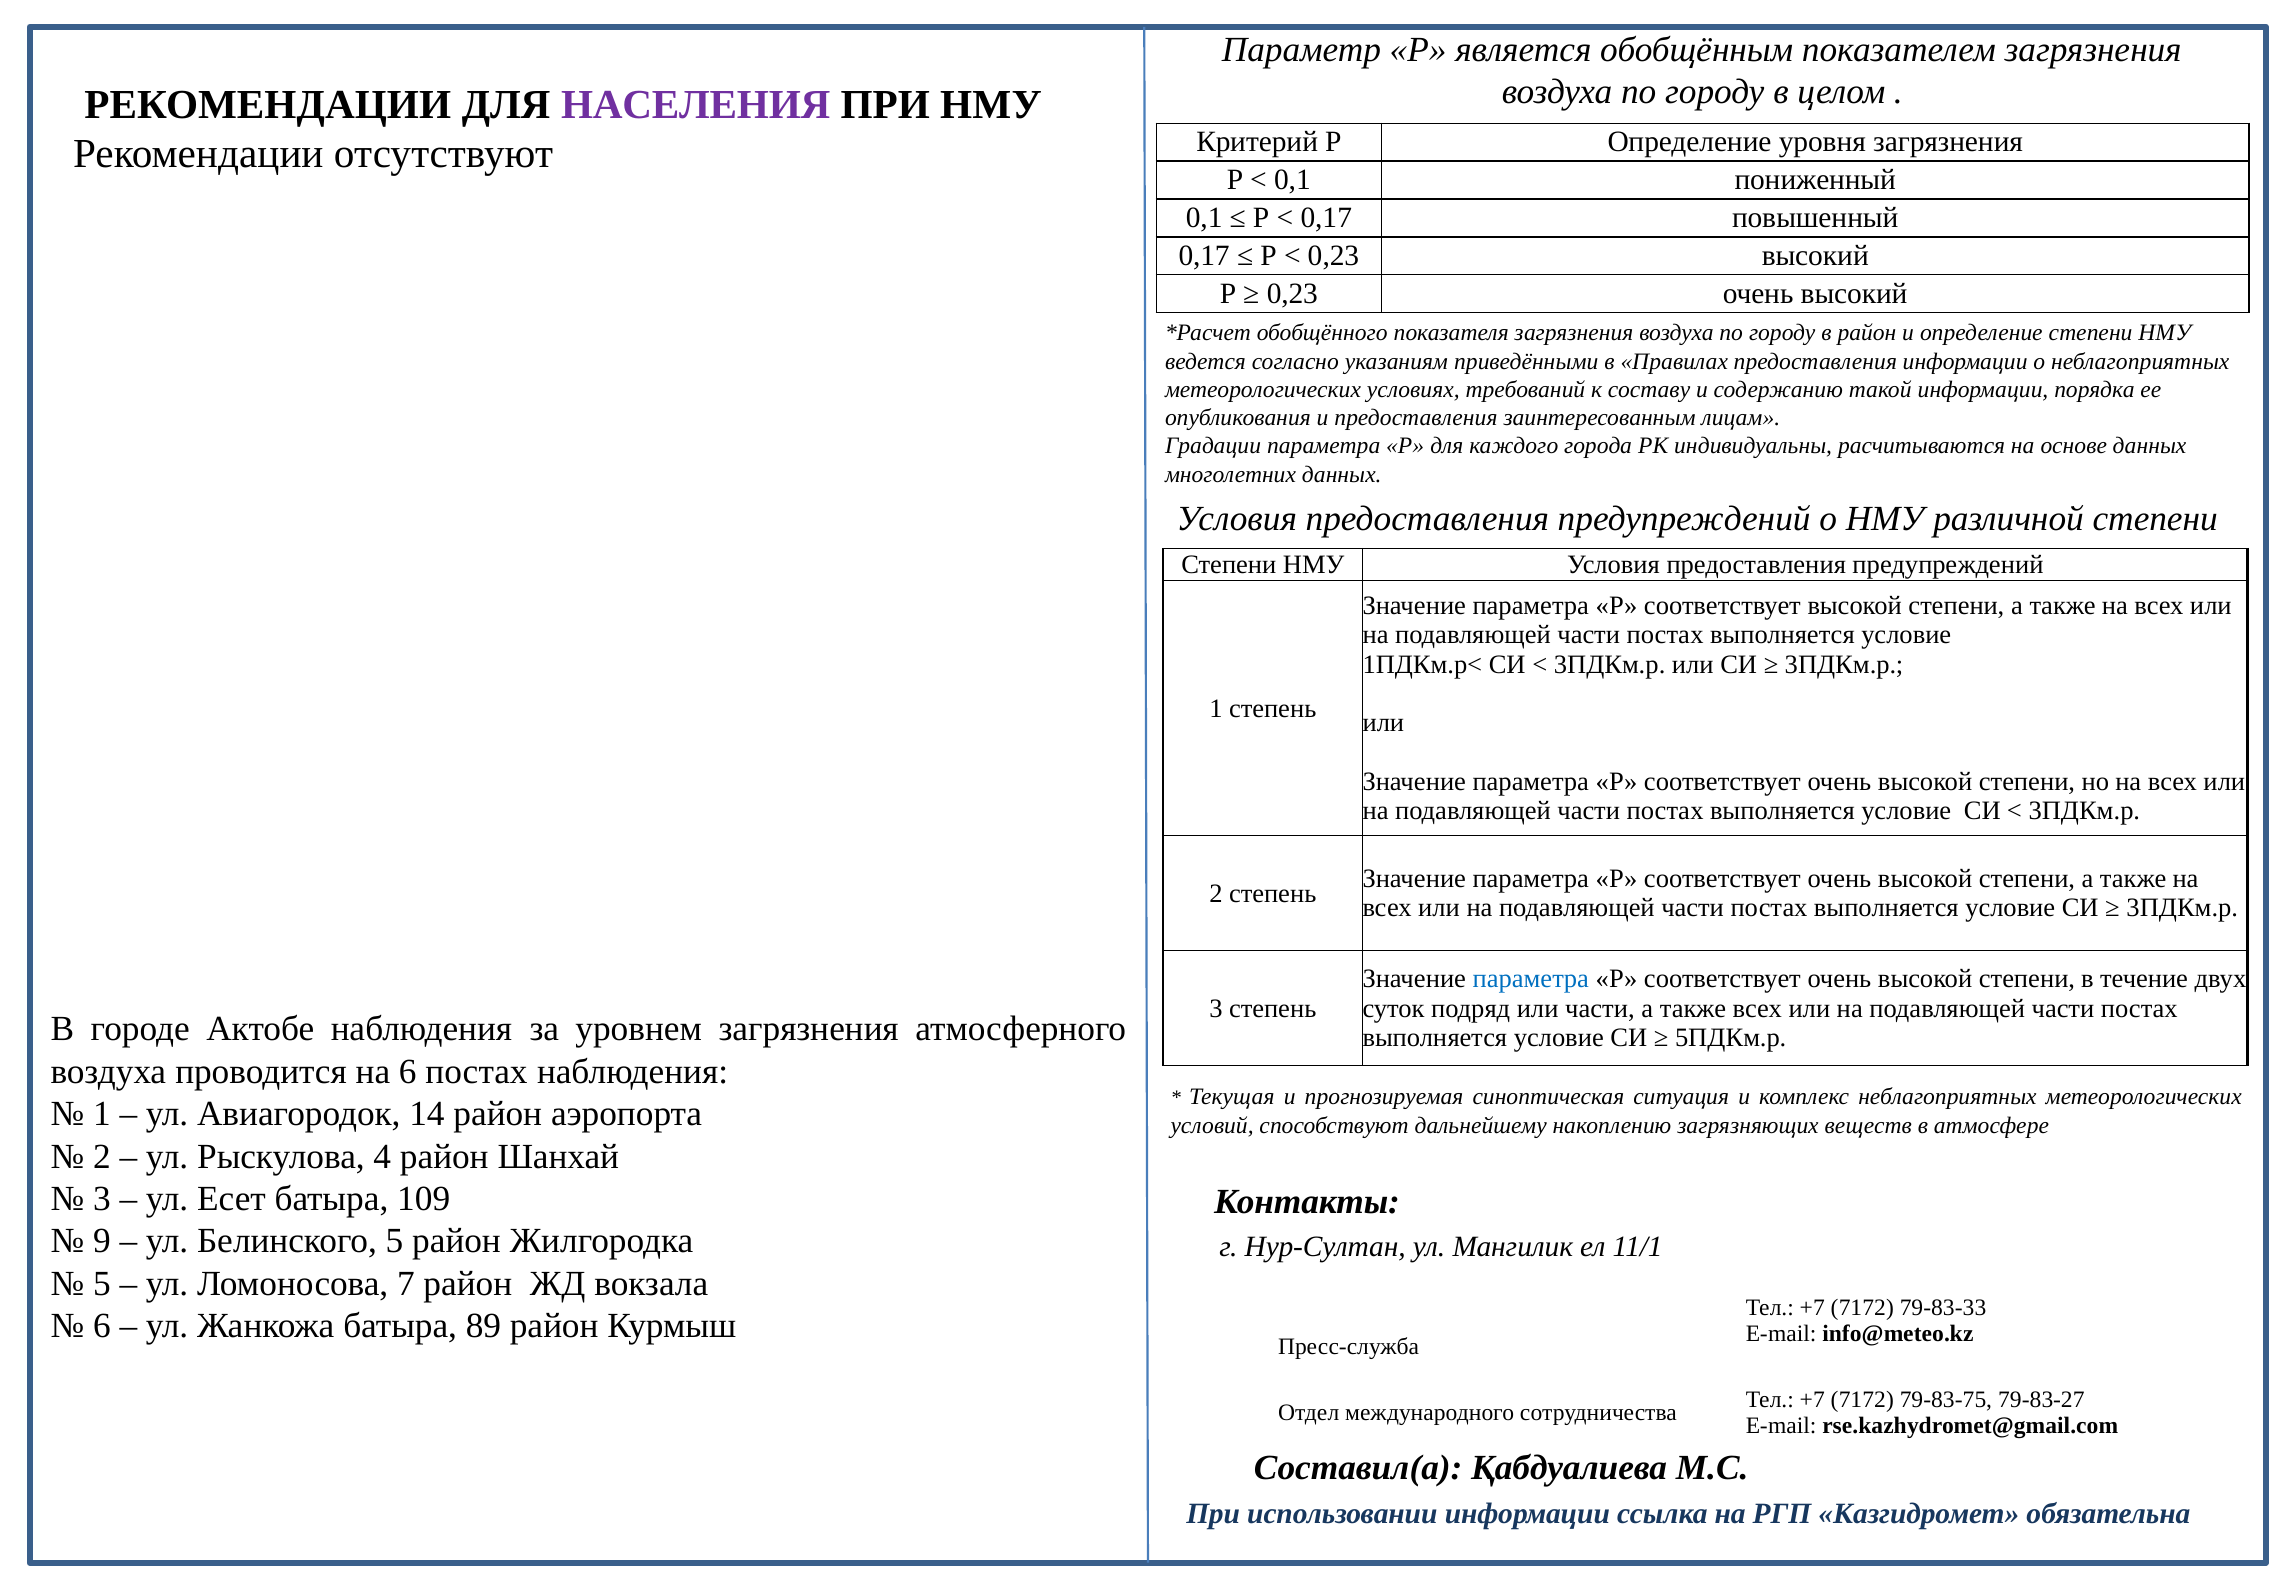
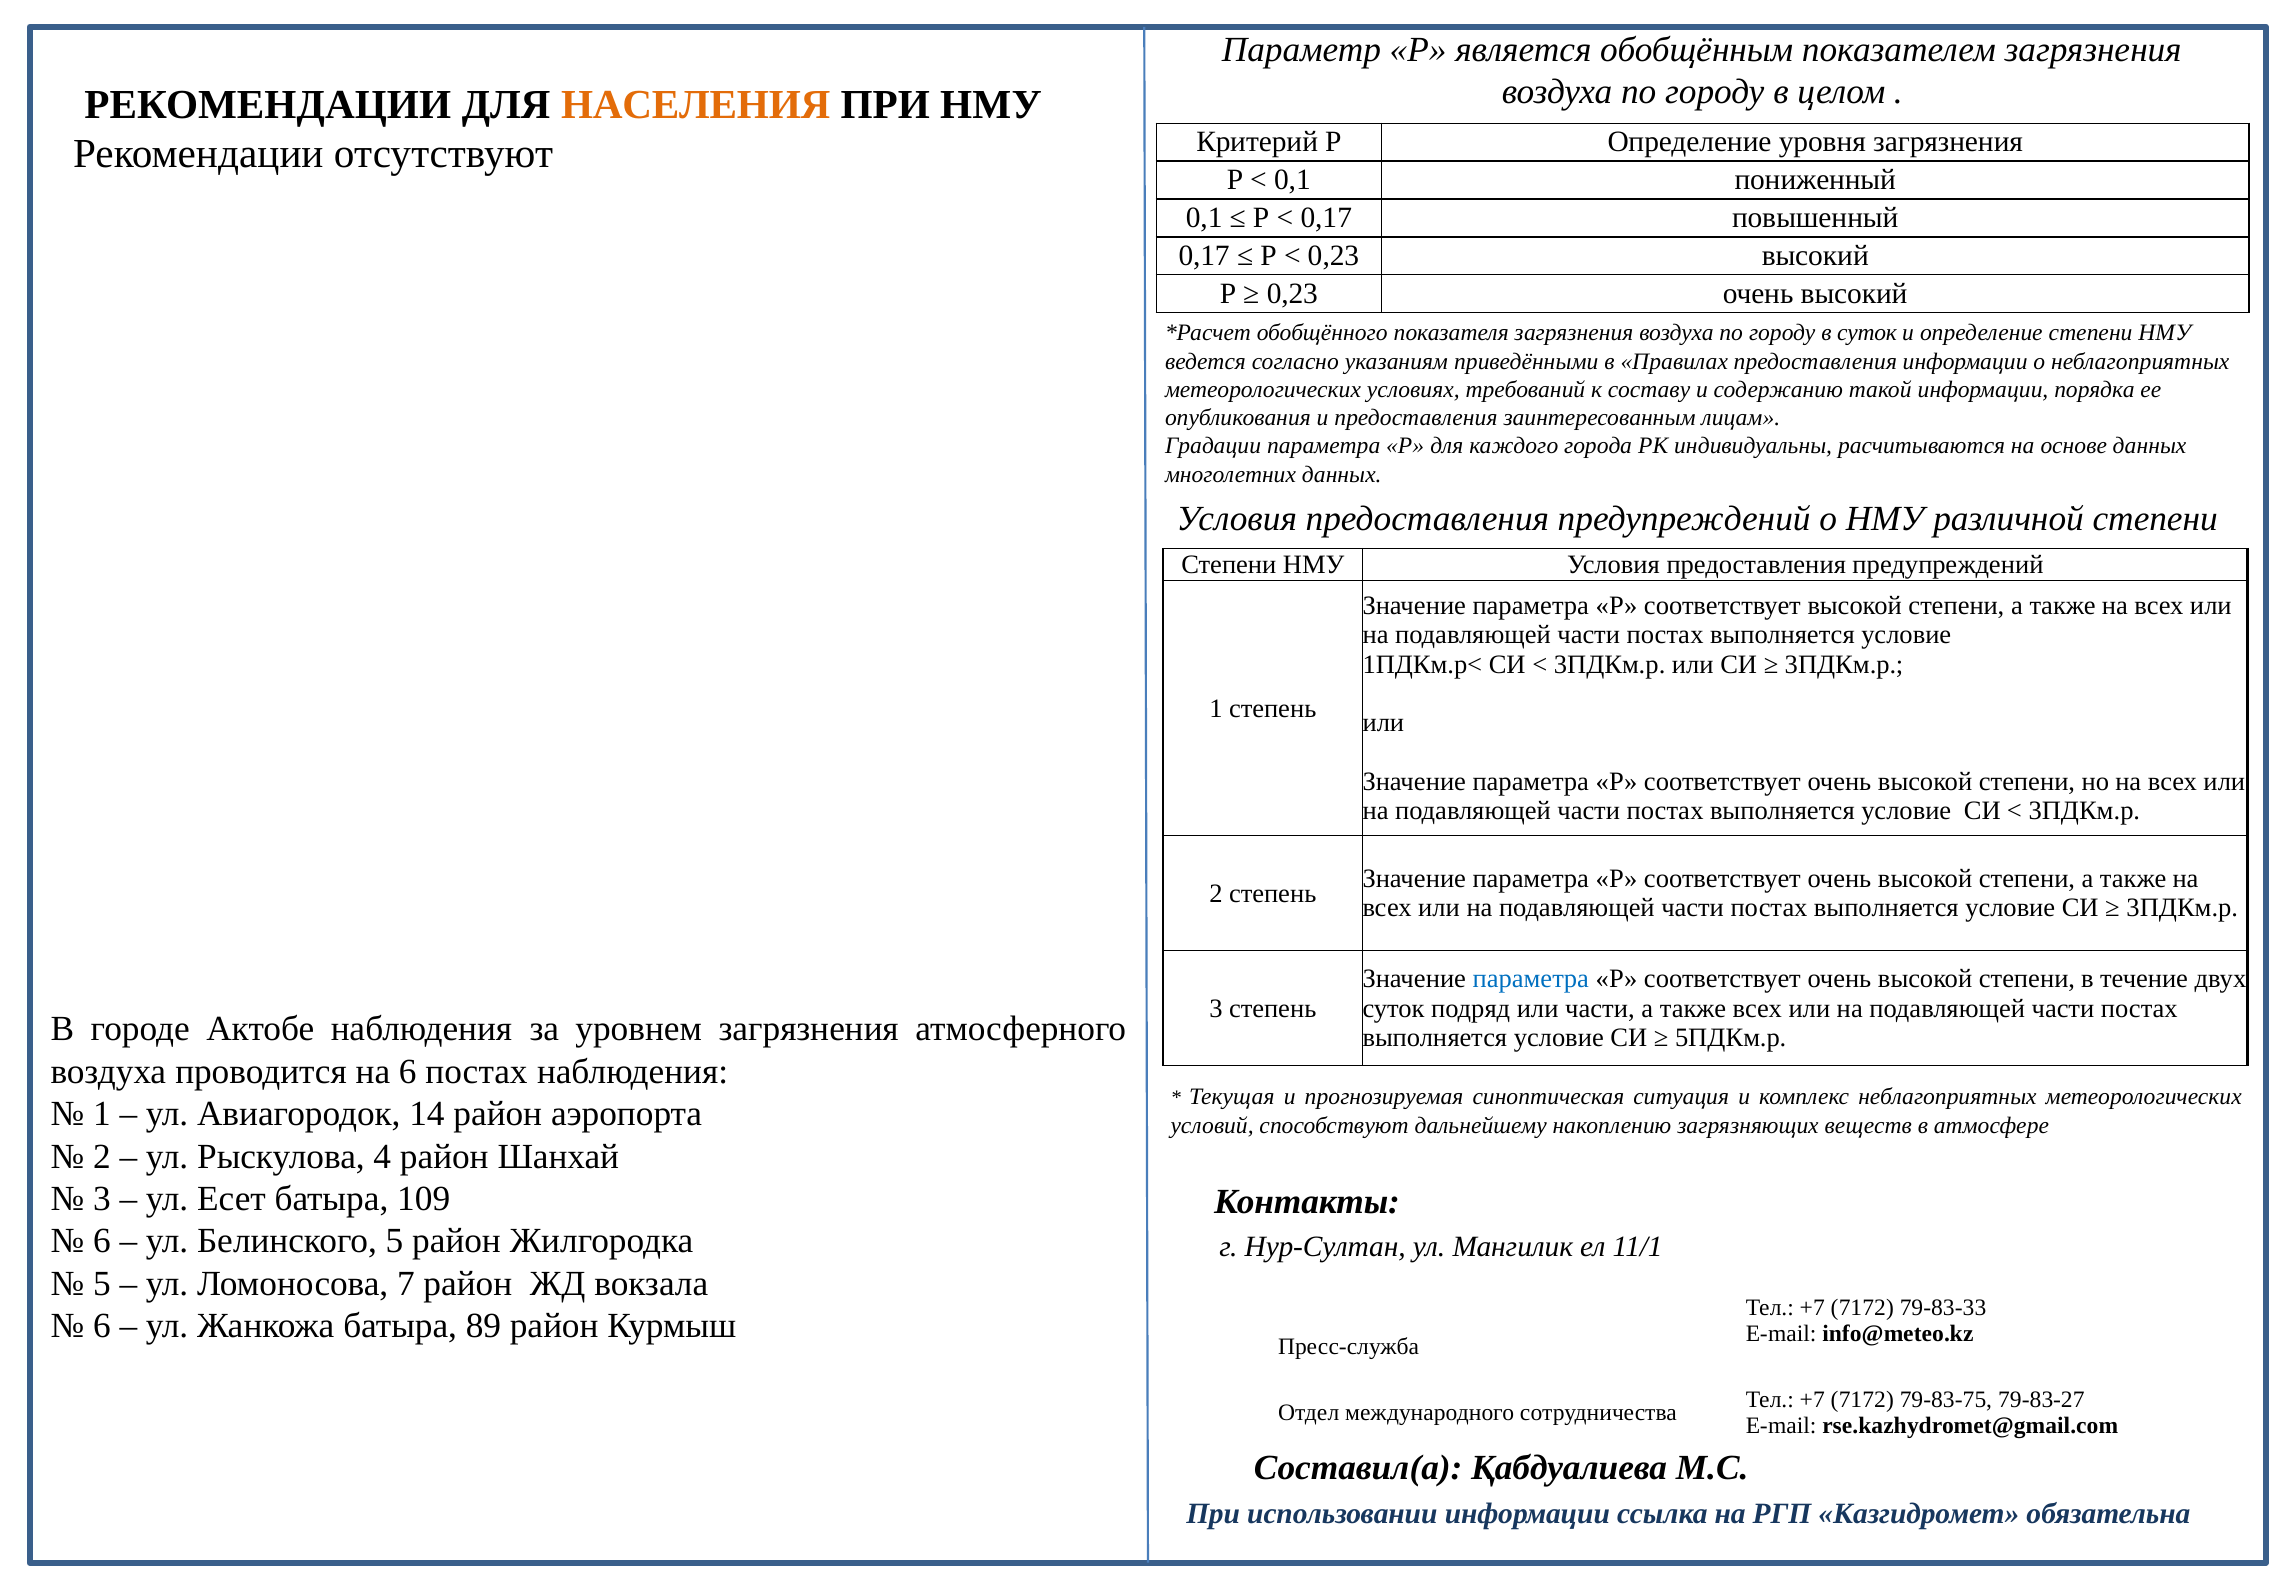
НАСЕЛЕНИЯ colour: purple -> orange (696, 105)
в район: район -> суток (1867, 333)
9: 9 -> 6 (102, 1241)
